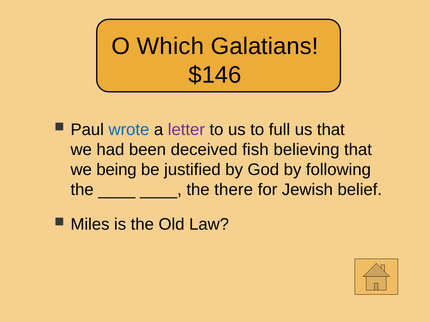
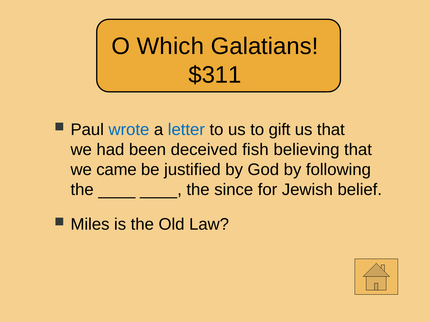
$146: $146 -> $311 (215, 75)
letter colour: purple -> blue (186, 130)
full: full -> gift (280, 130)
being: being -> came (116, 170)
there: there -> since (234, 190)
